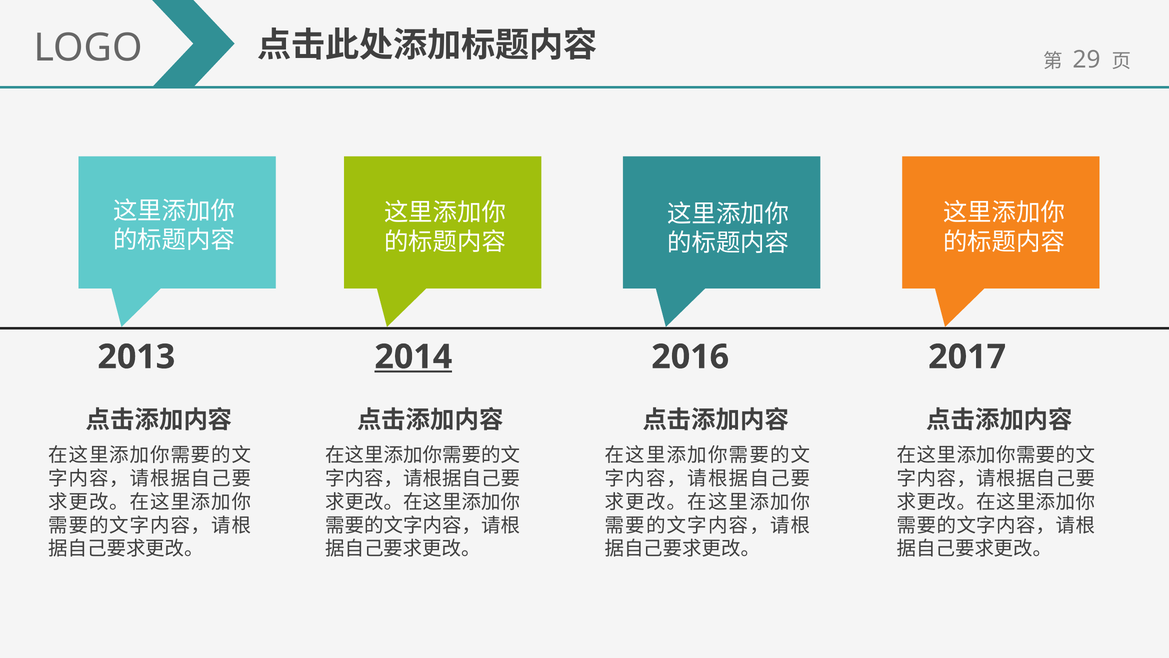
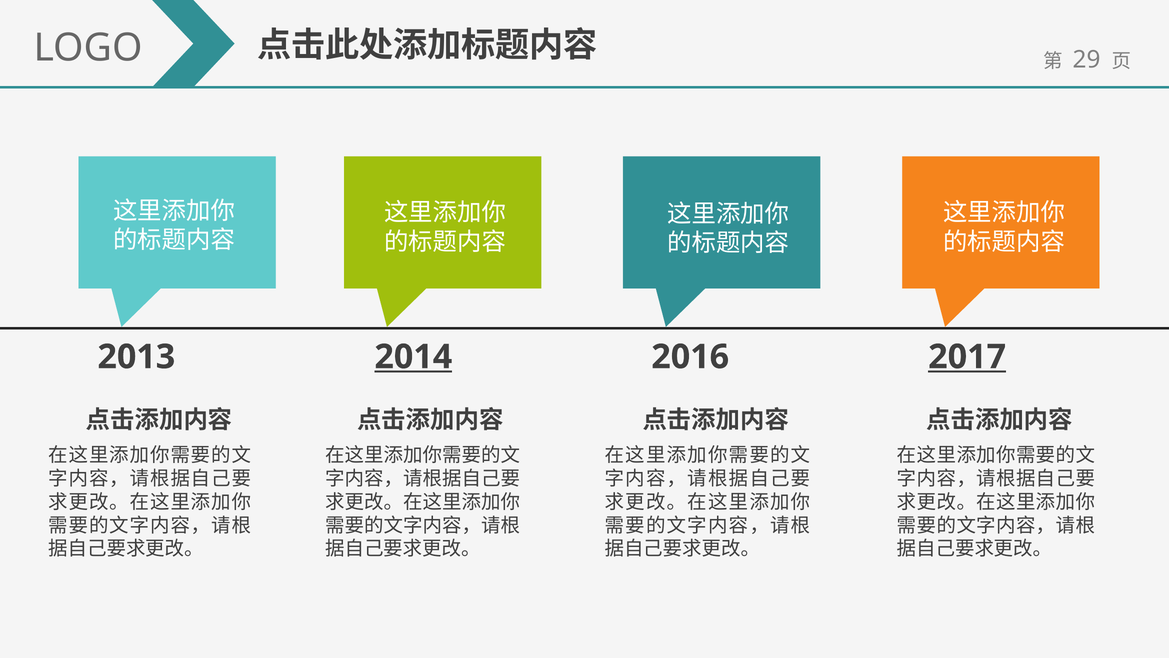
2017 underline: none -> present (967, 357)
